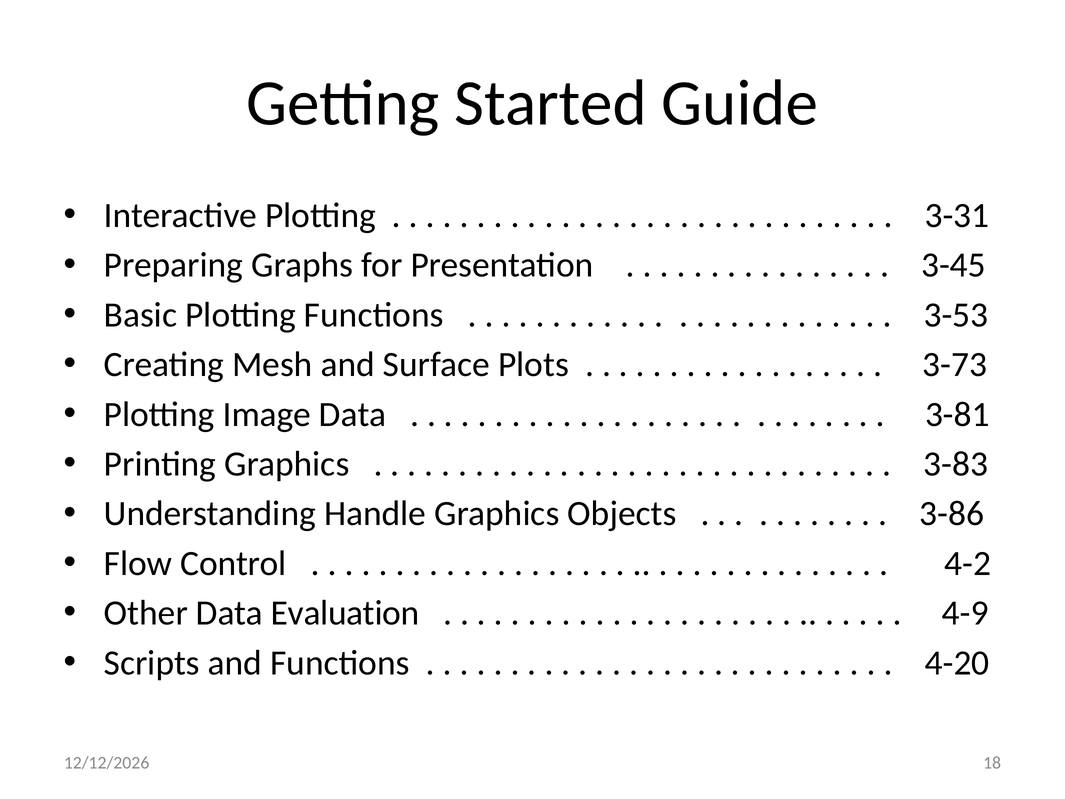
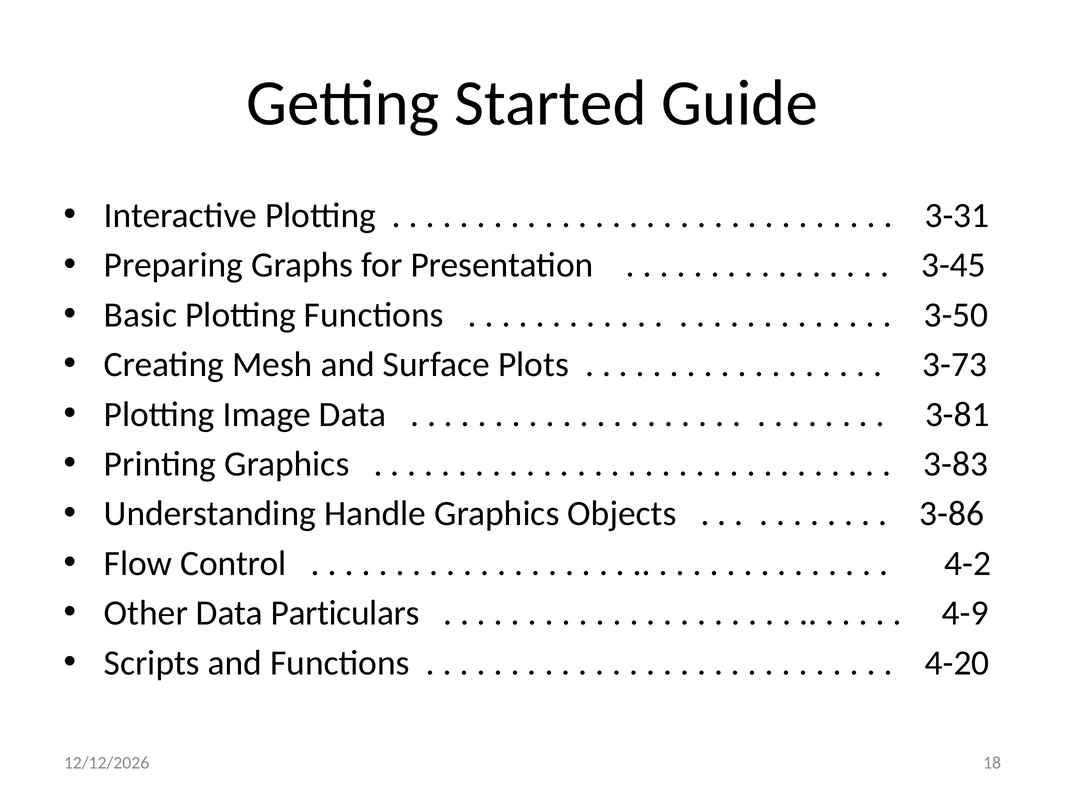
3-53: 3-53 -> 3-50 (956, 315)
Evaluation: Evaluation -> Particulars (345, 613)
